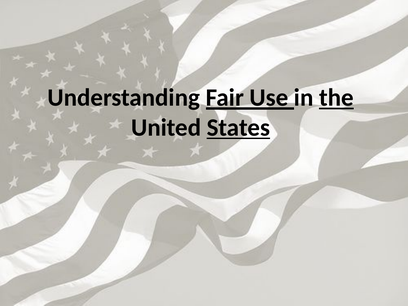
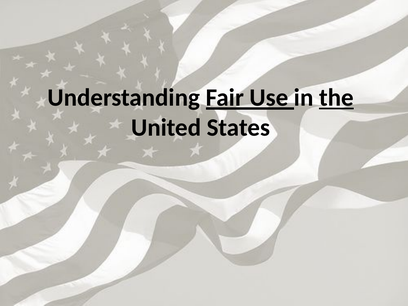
States underline: present -> none (238, 128)
